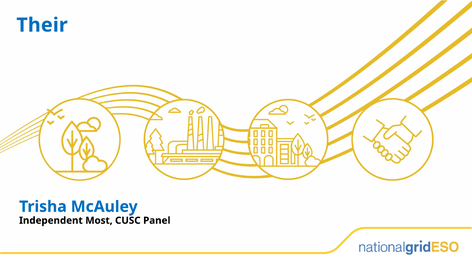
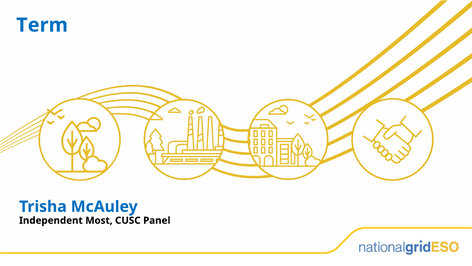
Their: Their -> Term (42, 25)
